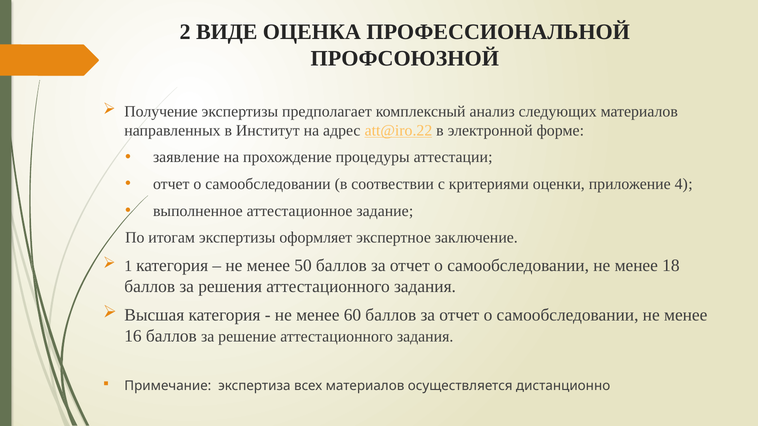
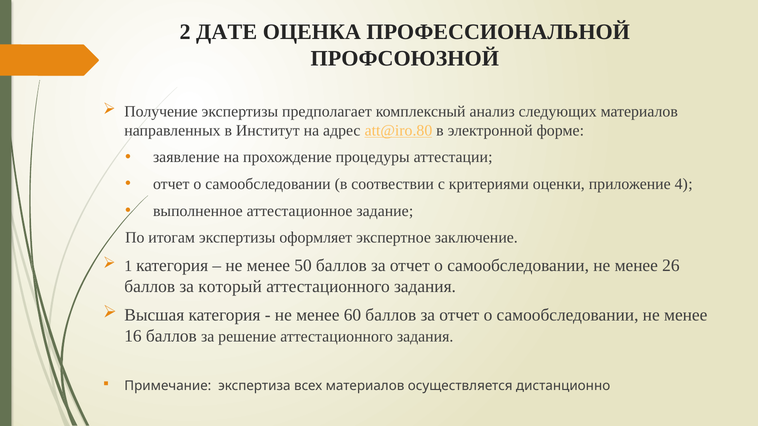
ВИДЕ: ВИДЕ -> ДАТЕ (227, 32)
att@iro.22: att@iro.22 -> att@iro.80 (398, 130)
18: 18 -> 26 (671, 266)
решения: решения -> который (230, 287)
